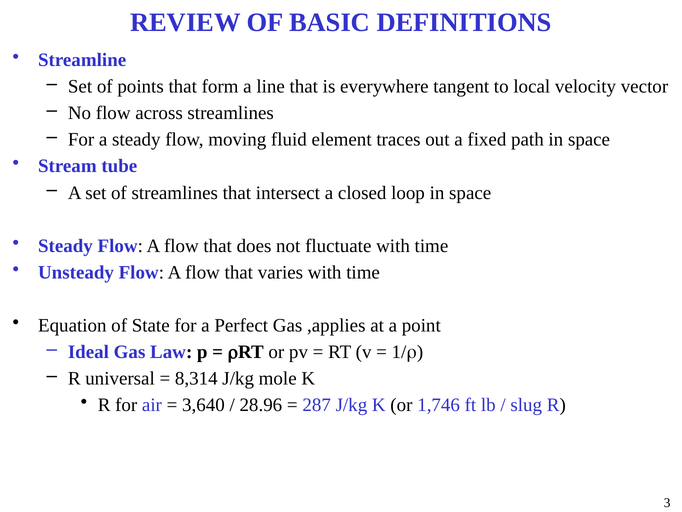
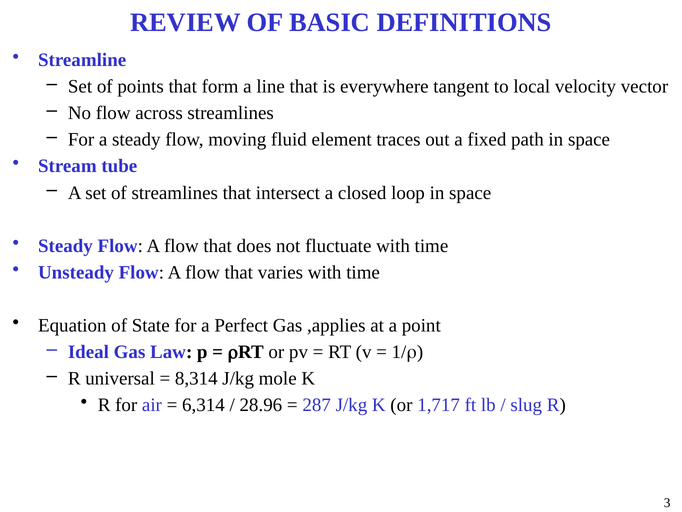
3,640: 3,640 -> 6,314 (203, 405)
1,746: 1,746 -> 1,717 (439, 405)
